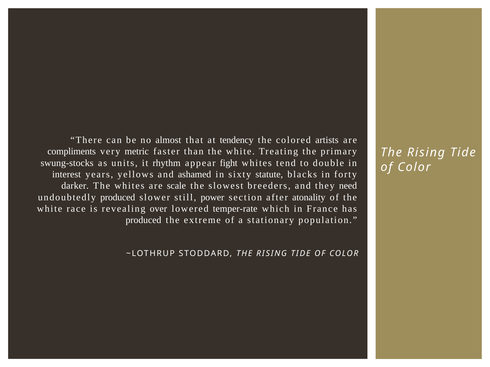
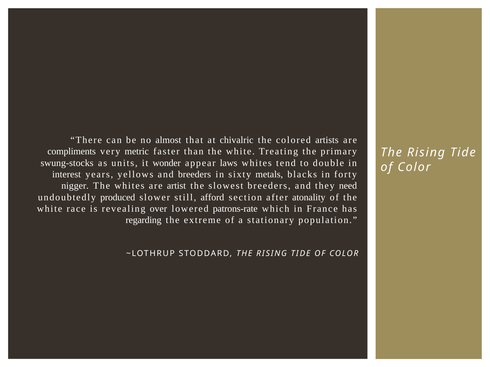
tendency: tendency -> chivalric (237, 140)
rhythm: rhythm -> wonder (167, 163)
fight: fight -> laws (229, 163)
and ashamed: ashamed -> breeders (195, 175)
statute: statute -> metals (269, 175)
darker: darker -> nigger (75, 186)
scale: scale -> artist (176, 186)
power: power -> afford (212, 197)
temper-rate: temper-rate -> patrons-rate (235, 209)
produced: produced -> regarding (144, 220)
